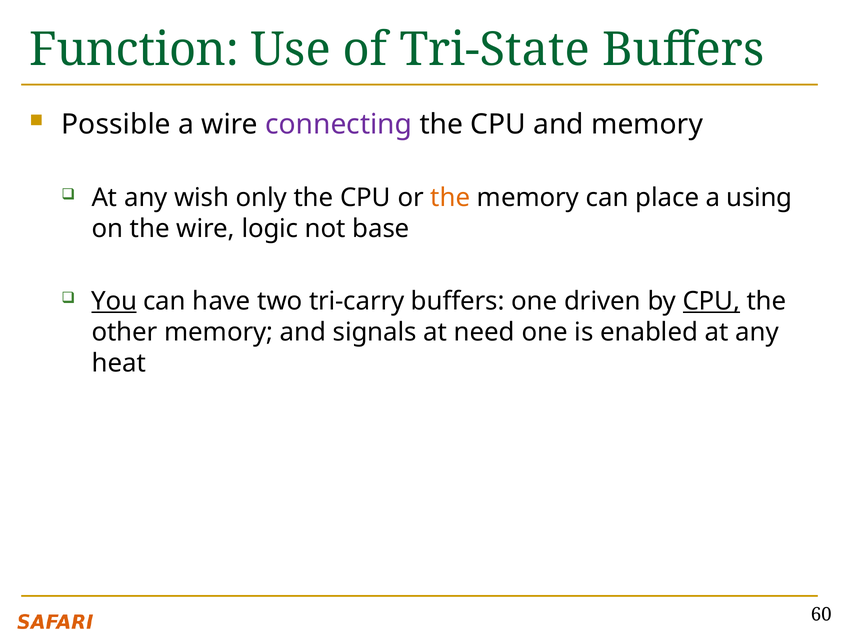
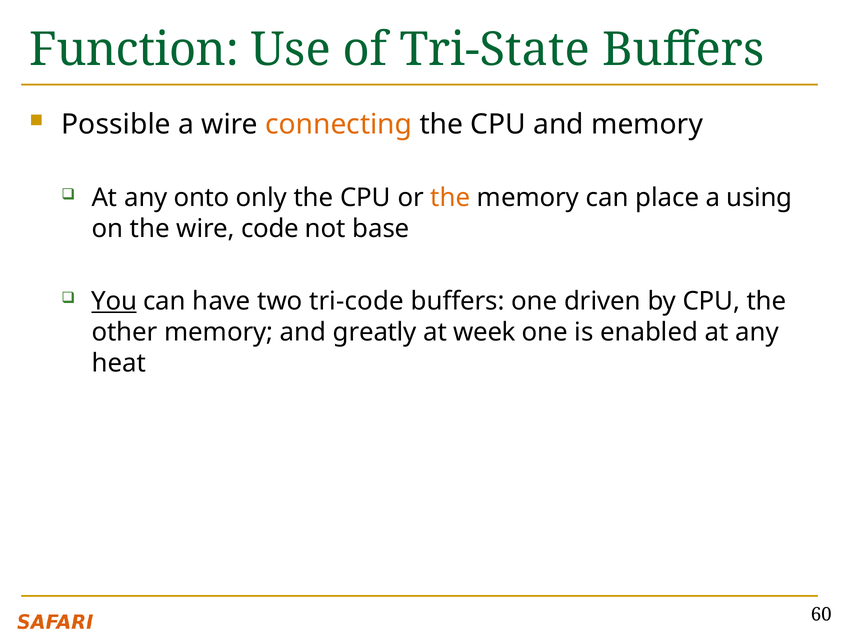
connecting colour: purple -> orange (339, 124)
wish: wish -> onto (202, 198)
logic: logic -> code (270, 229)
tri-carry: tri-carry -> tri-code (357, 301)
CPU underline: present -> none (711, 301)
signals: signals -> greatly (375, 332)
need: need -> week (484, 332)
